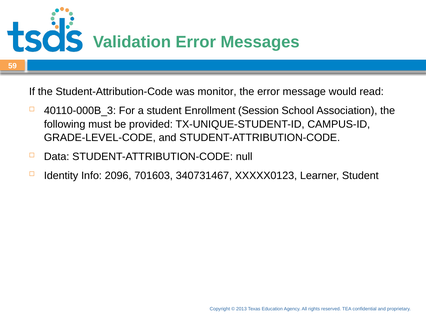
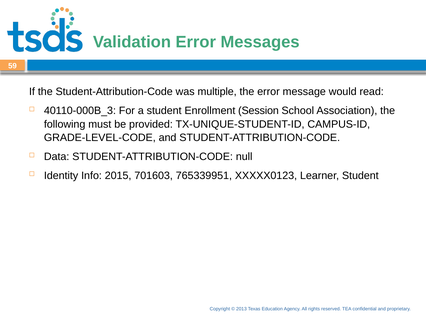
monitor: monitor -> multiple (217, 92)
2096: 2096 -> 2015 (118, 175)
340731467: 340731467 -> 765339951 (204, 175)
